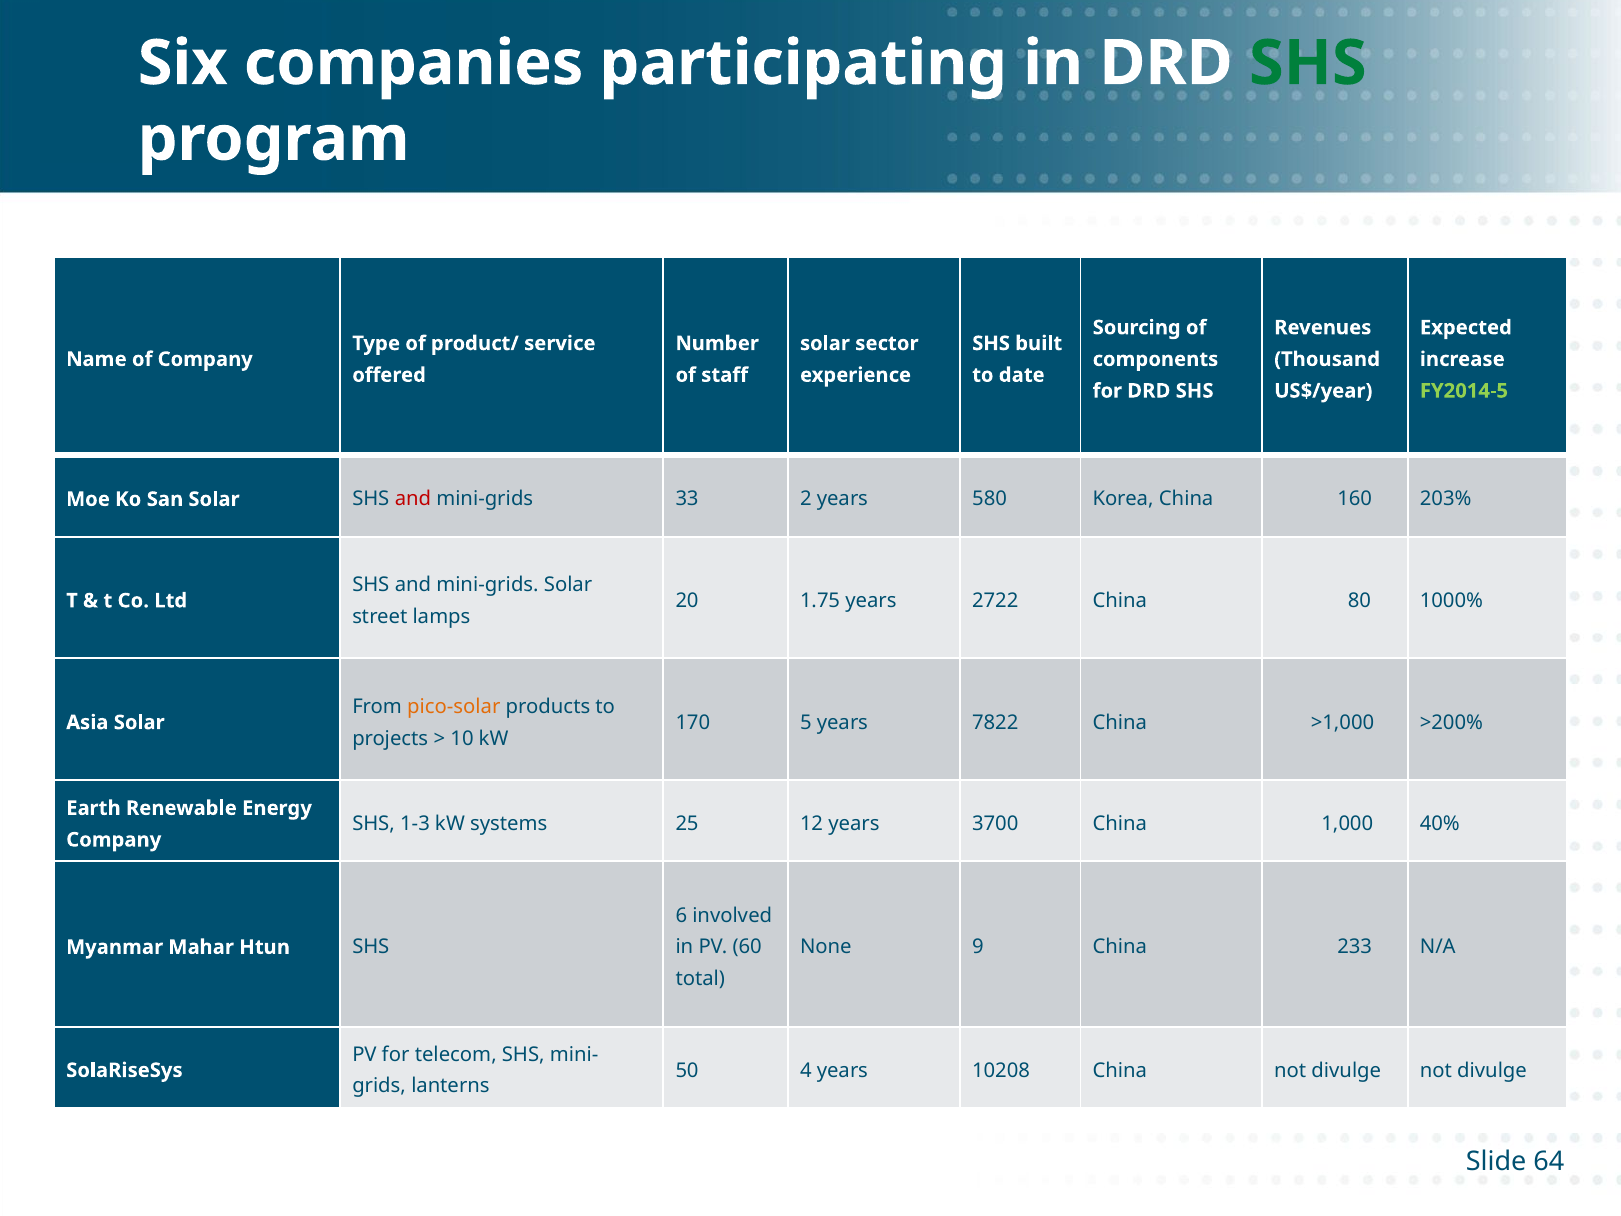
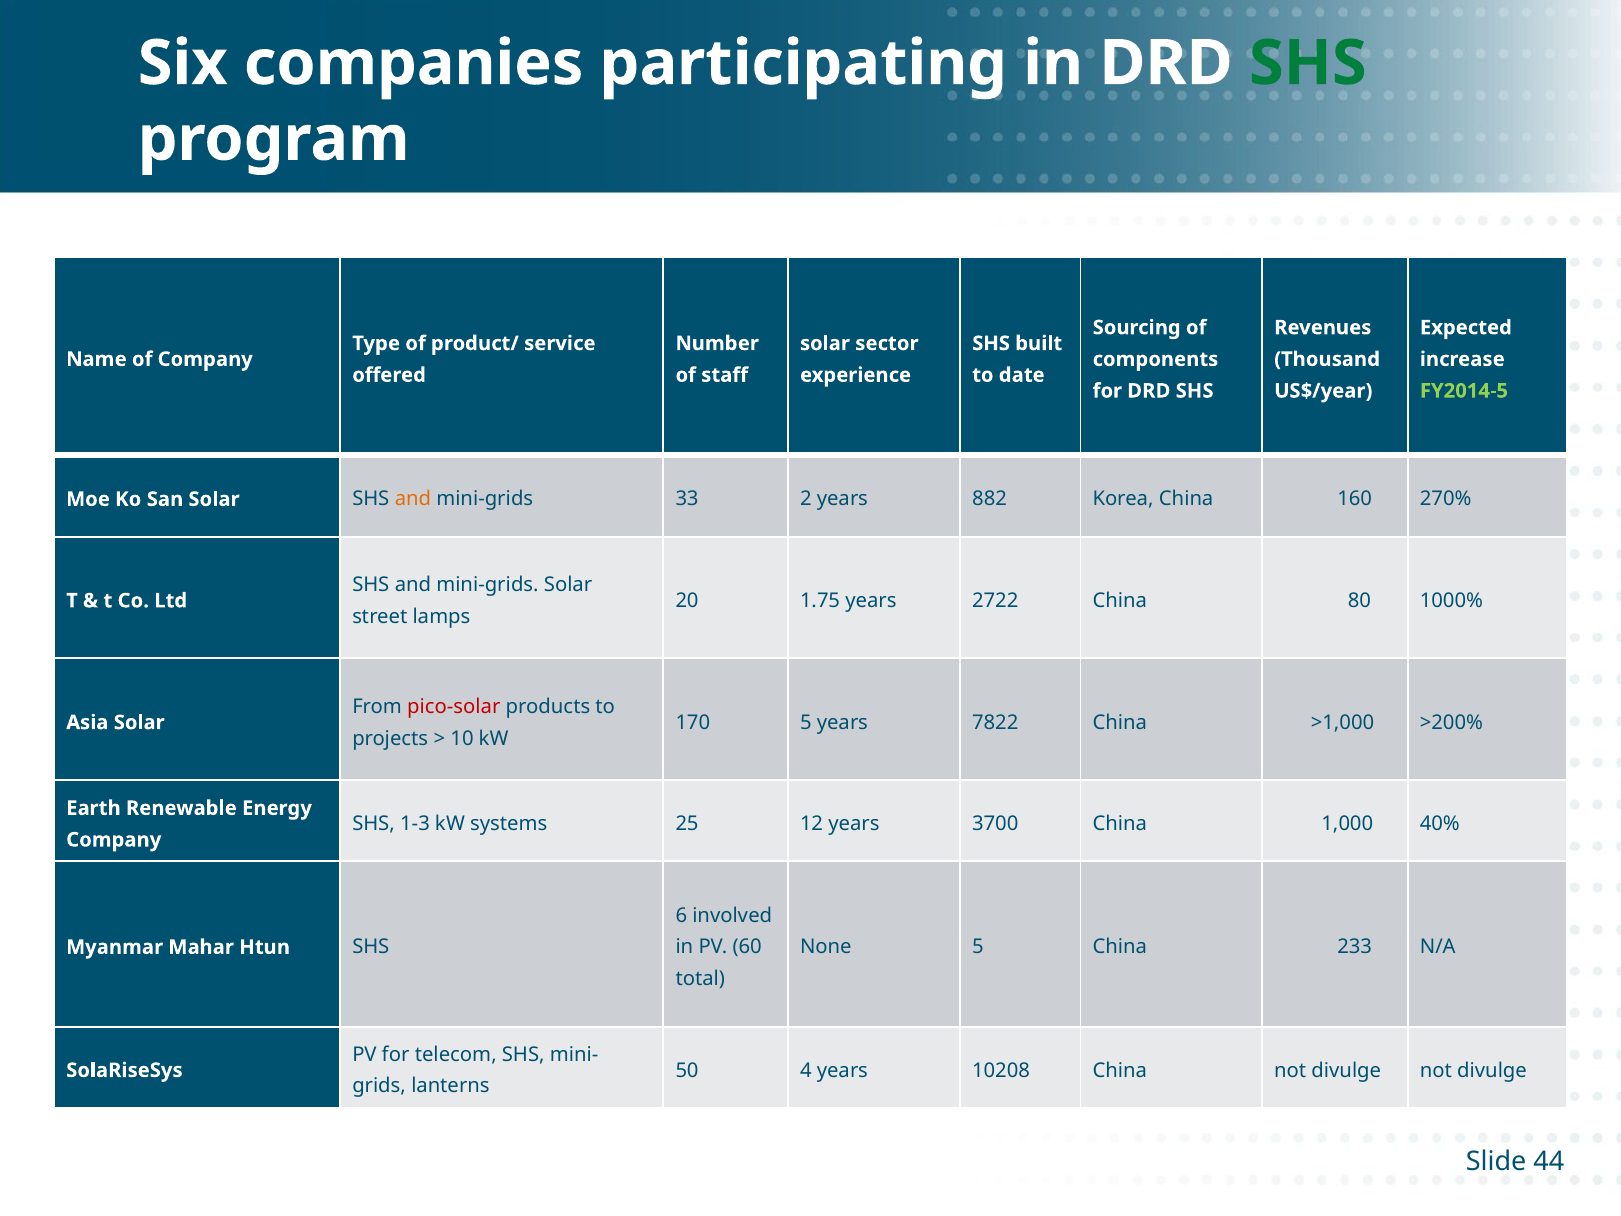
and colour: red -> orange (413, 499)
580: 580 -> 882 (990, 499)
203%: 203% -> 270% (1446, 499)
pico-solar colour: orange -> red (454, 707)
None 9: 9 -> 5 (978, 947)
64: 64 -> 44 (1549, 1161)
